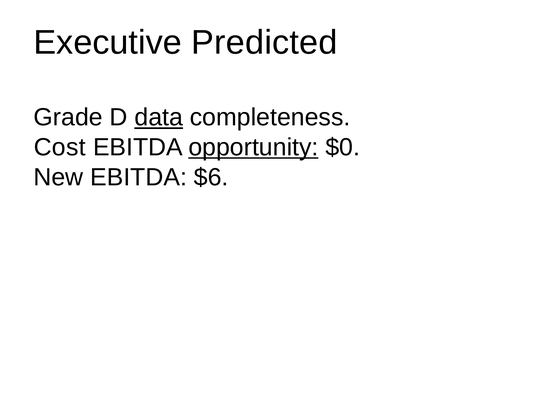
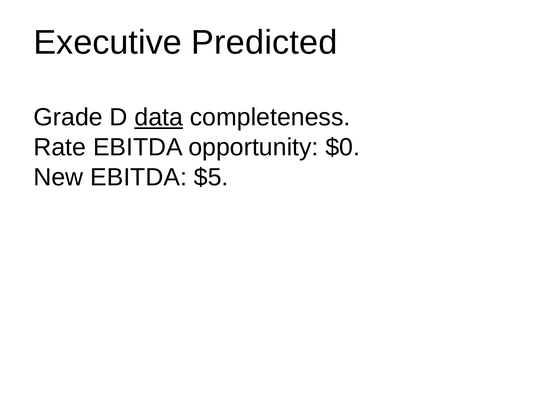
Cost: Cost -> Rate (60, 147)
opportunity underline: present -> none (253, 147)
$6: $6 -> $5 (211, 177)
